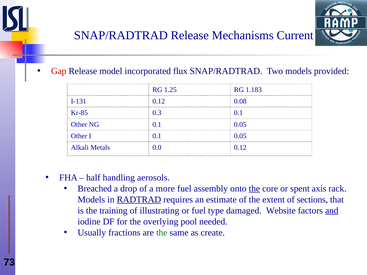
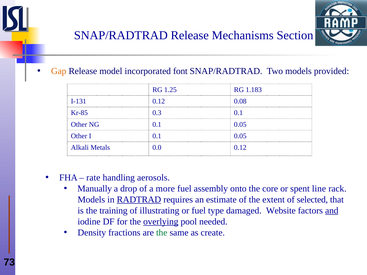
Current: Current -> Section (295, 35)
Gap colour: red -> orange (59, 71)
flux: flux -> font (180, 71)
half: half -> rate (93, 178)
Breached: Breached -> Manually (95, 189)
the underline: present -> none (254, 189)
axis: axis -> line (319, 189)
sections: sections -> selected (312, 200)
overlying underline: none -> present (161, 222)
Usually: Usually -> Density (92, 233)
